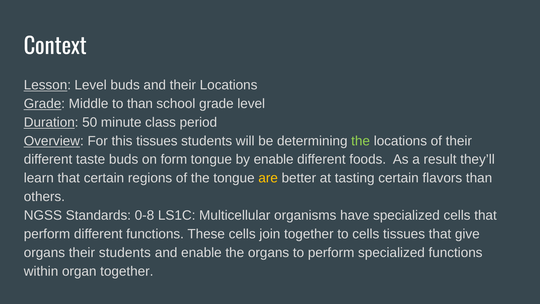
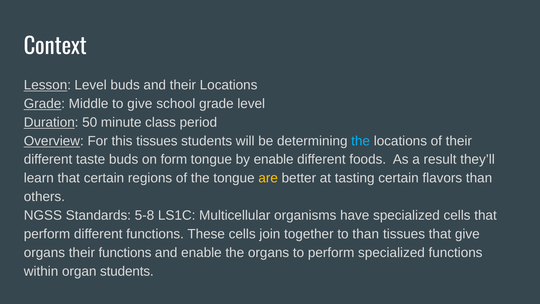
to than: than -> give (140, 104)
the colour: light green -> light blue (361, 141)
0-8: 0-8 -> 5-8 (144, 215)
to cells: cells -> than (366, 234)
their students: students -> functions (125, 253)
organ together: together -> students (127, 271)
